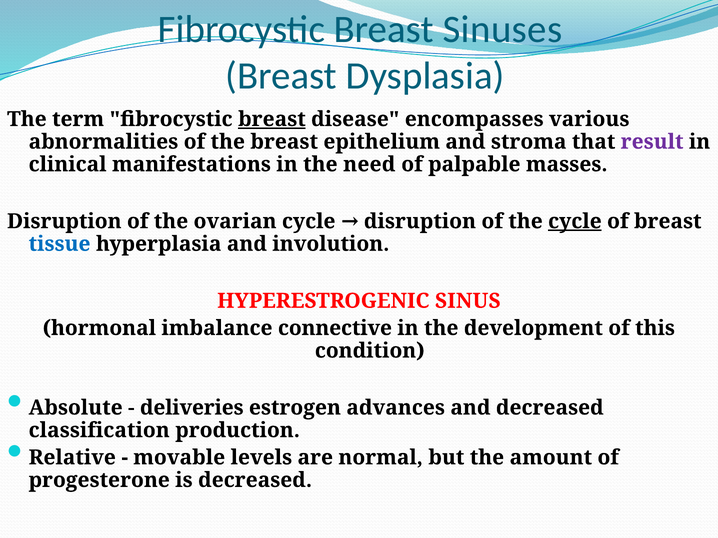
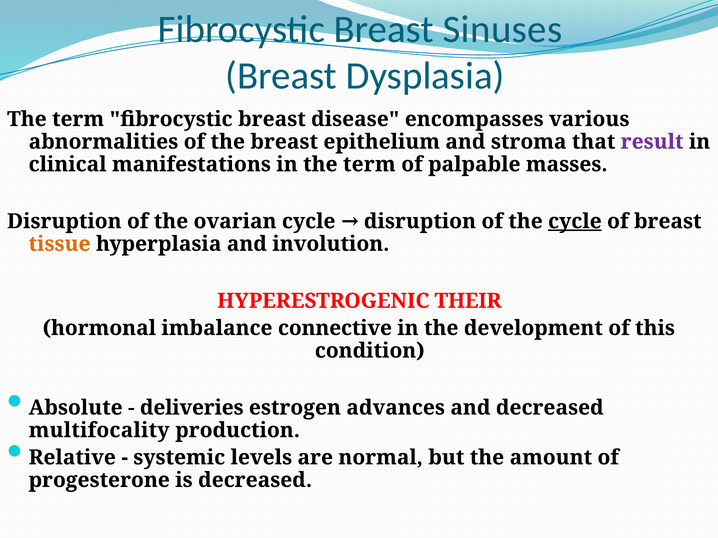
breast underline: present -> none (272, 119)
in the need: need -> term (369, 165)
tissue colour: blue -> orange (60, 244)
SINUS: SINUS -> THEIR (468, 301)
classification: classification -> multifocality (99, 431)
movable: movable -> systemic (179, 458)
